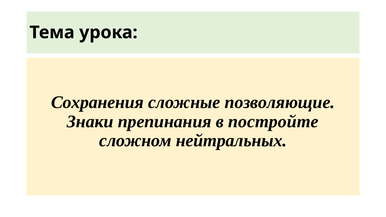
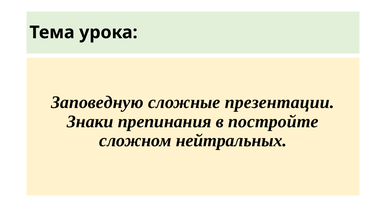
Сохранения: Сохранения -> Заповедную (97, 102)
позволяющие: позволяющие -> презентации (280, 102)
